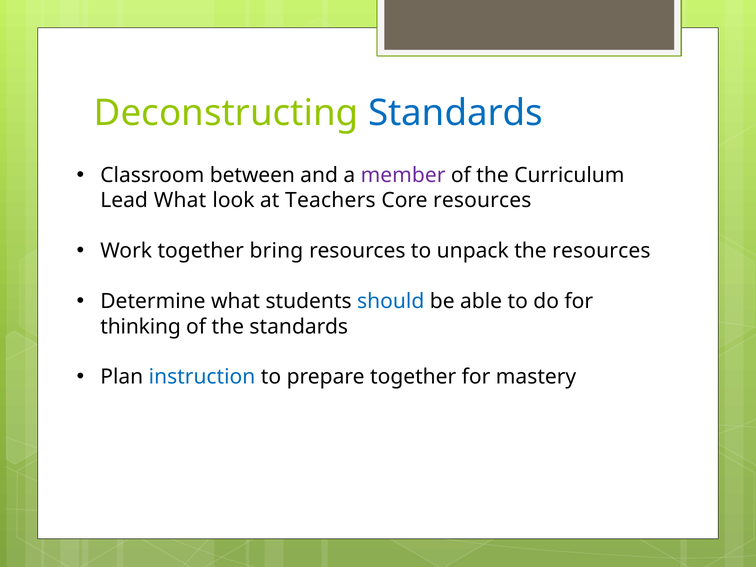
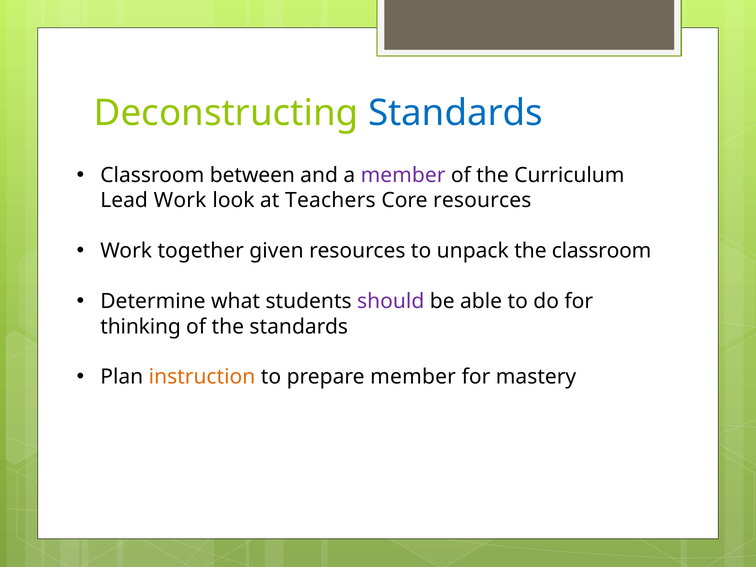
Lead What: What -> Work (180, 201)
bring: bring -> given (276, 251)
the resources: resources -> classroom (602, 251)
should colour: blue -> purple (391, 301)
instruction colour: blue -> orange (202, 377)
prepare together: together -> member (413, 377)
